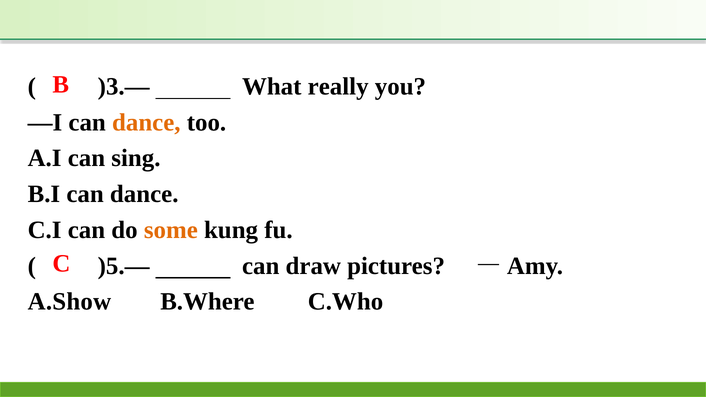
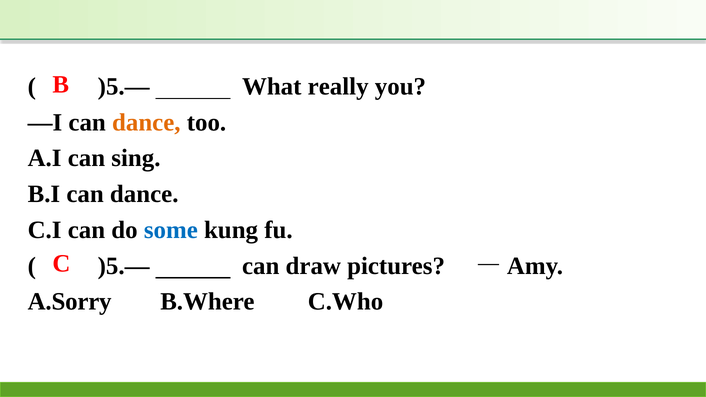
)3.—: )3.— -> )5.— (124, 87)
some colour: orange -> blue (171, 230)
A.Show: A.Show -> A.Sorry (70, 302)
